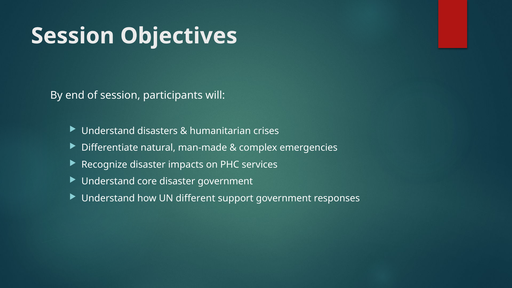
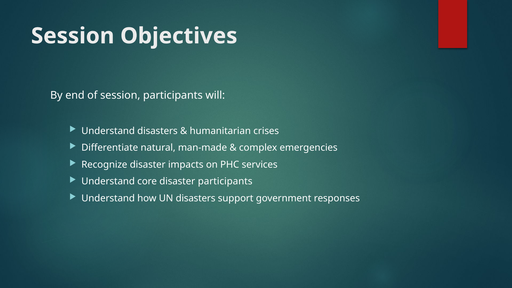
disaster government: government -> participants (225, 181)
UN different: different -> disasters (196, 198)
